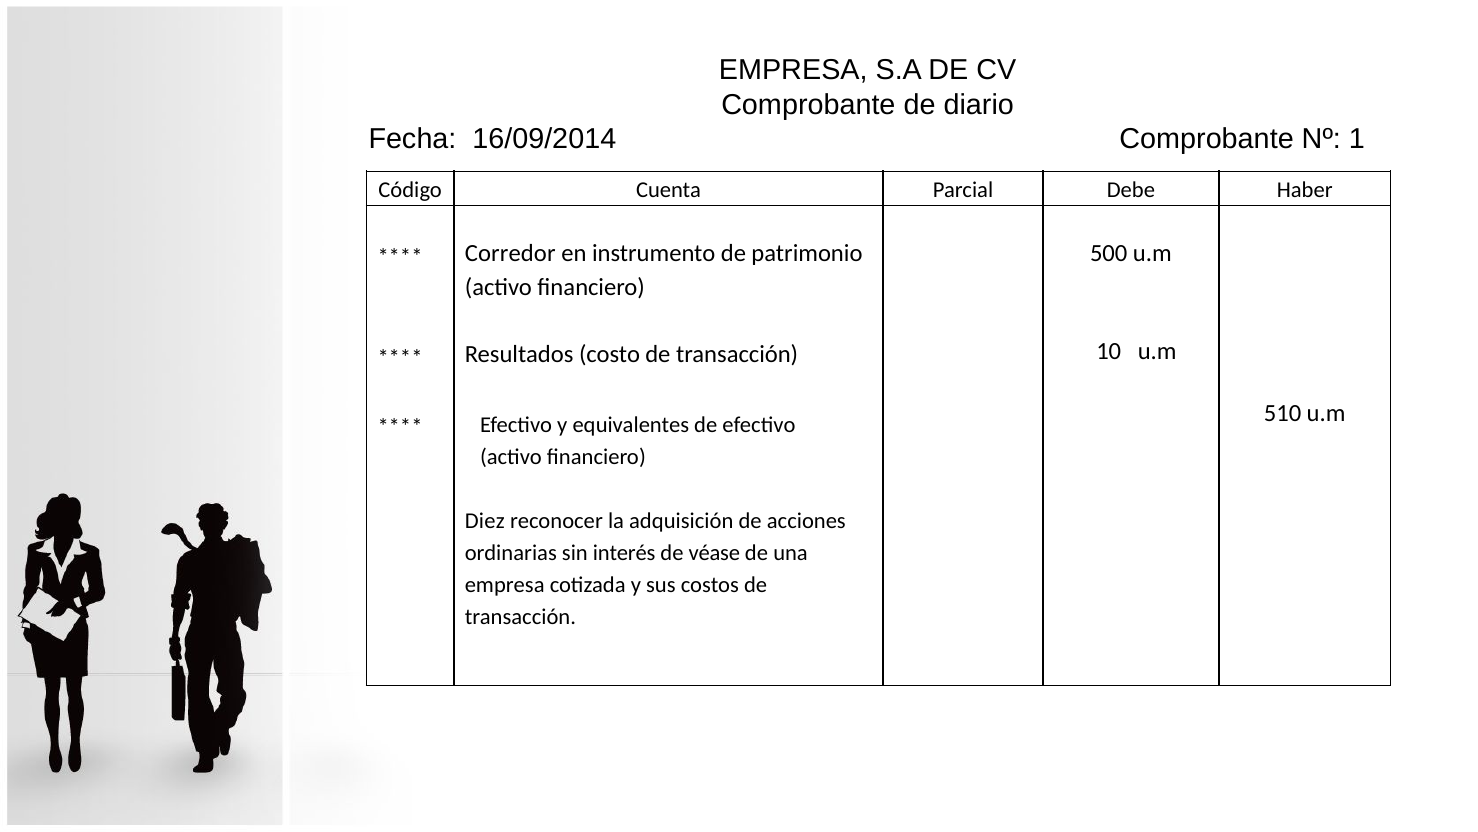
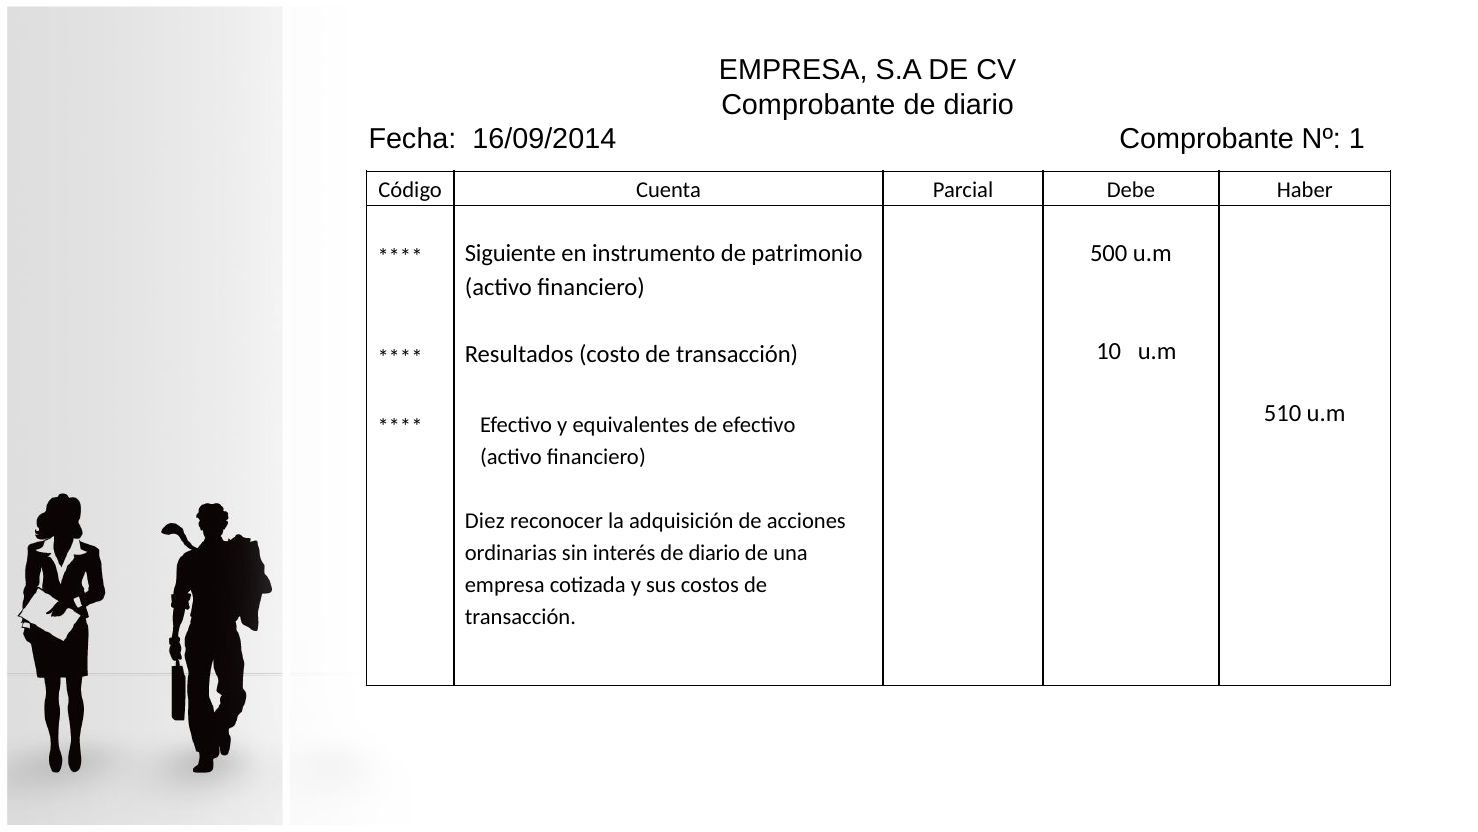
Corredor: Corredor -> Siguiente (510, 253)
véase: véase -> diario (714, 553)
